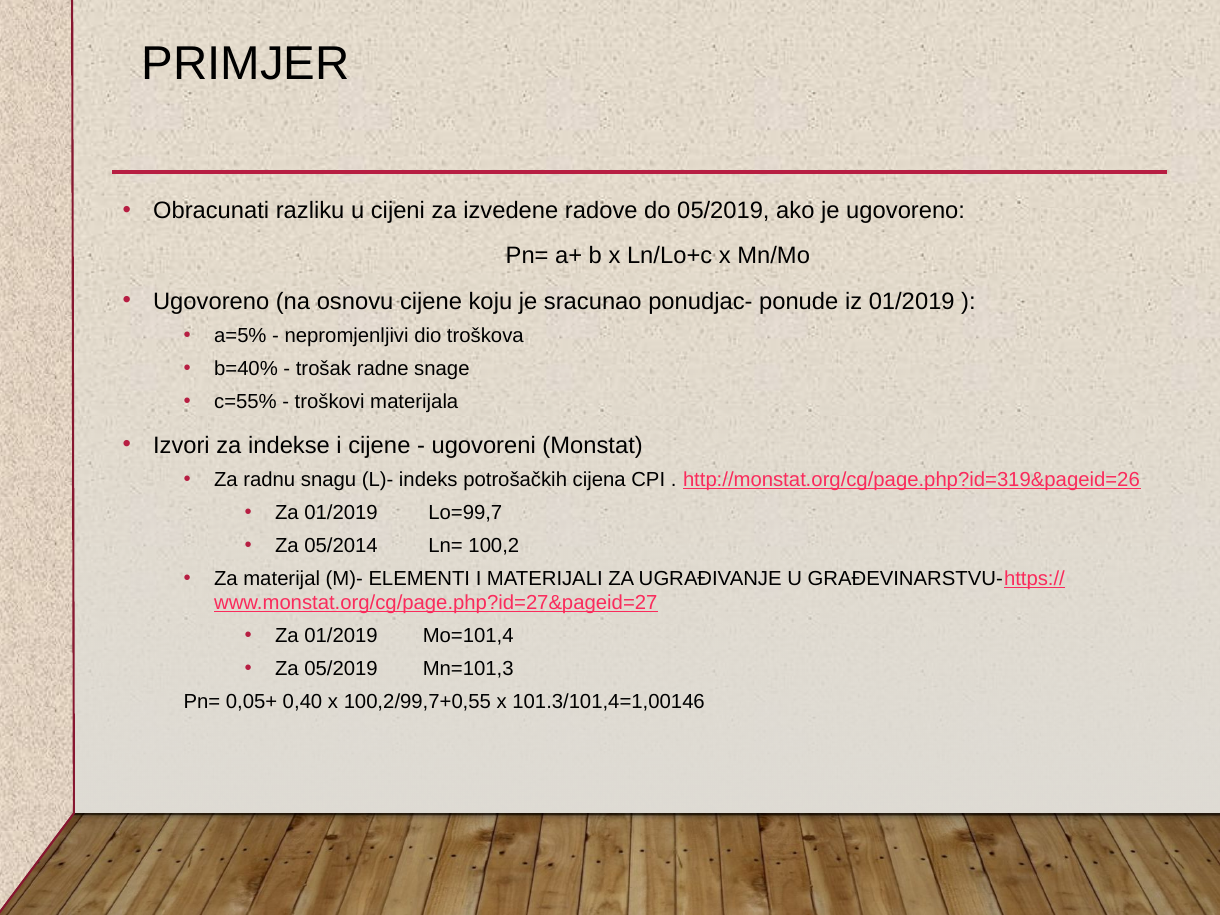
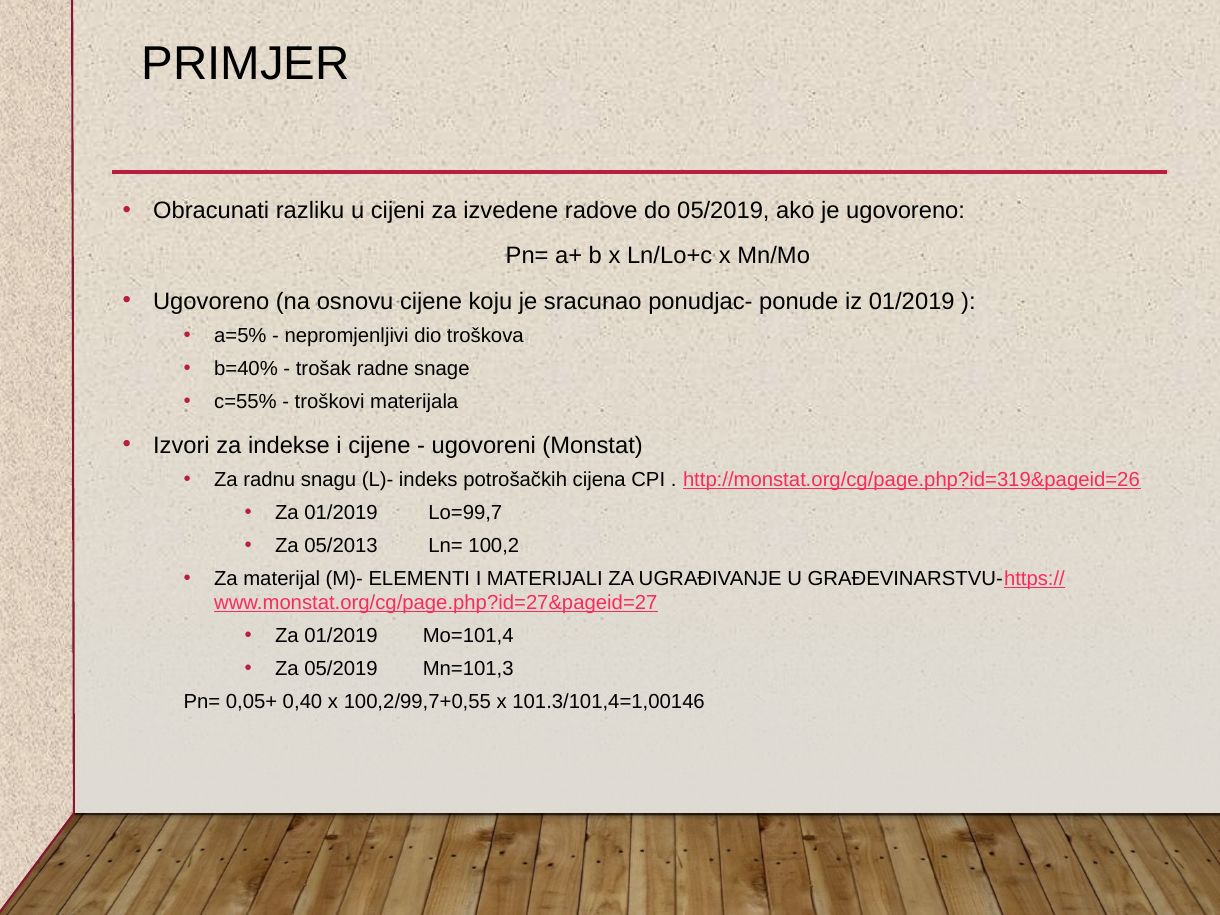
05/2014: 05/2014 -> 05/2013 (341, 546)
